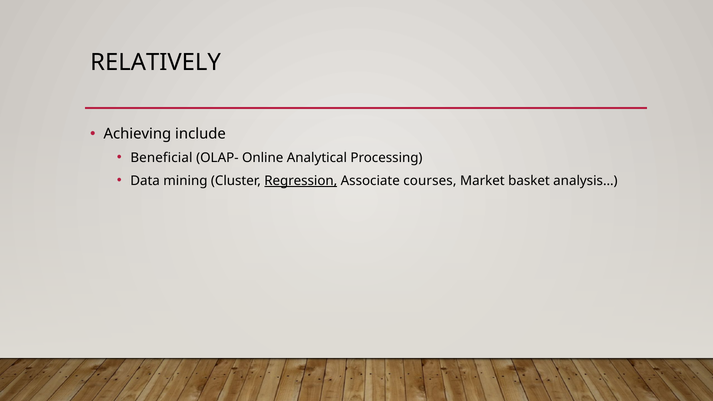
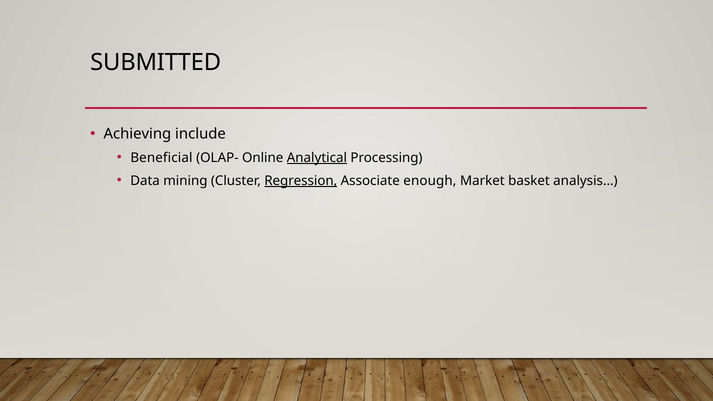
RELATIVELY: RELATIVELY -> SUBMITTED (156, 62)
Analytical underline: none -> present (317, 158)
courses: courses -> enough (430, 181)
